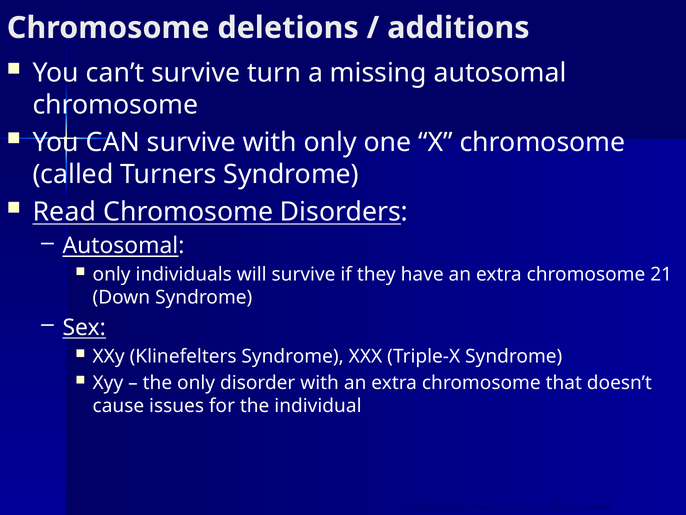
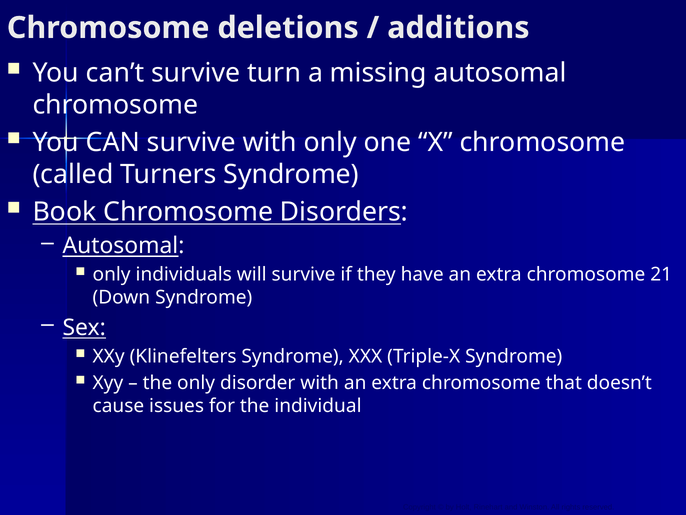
Read: Read -> Book (65, 212)
